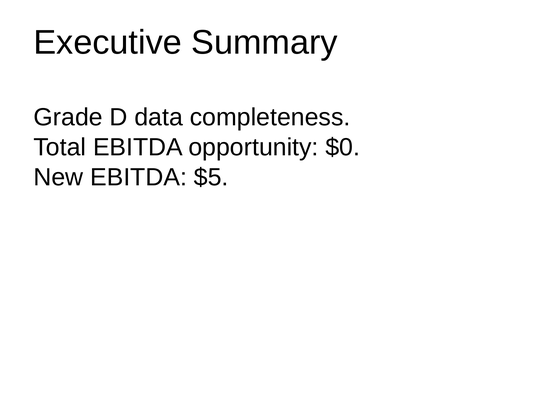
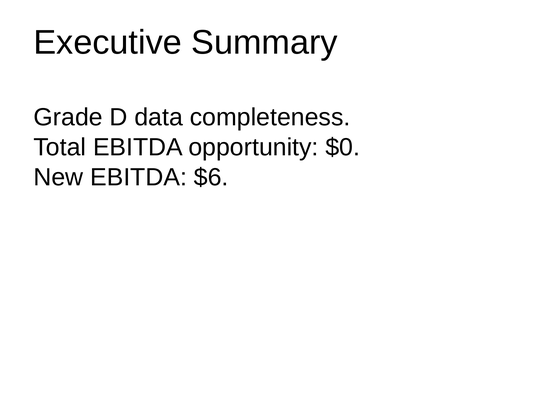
$5: $5 -> $6 (211, 177)
